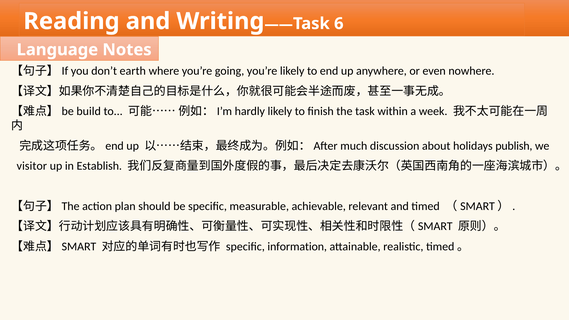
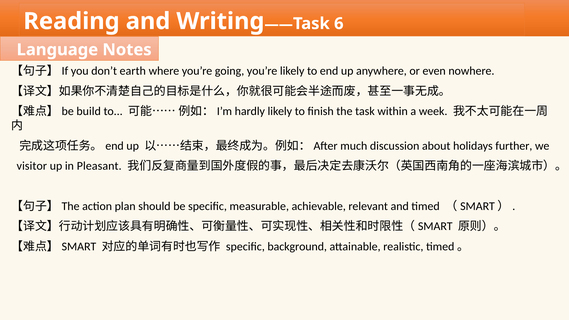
publish: publish -> further (514, 146)
Establish: Establish -> Pleasant (99, 166)
information: information -> background (297, 247)
